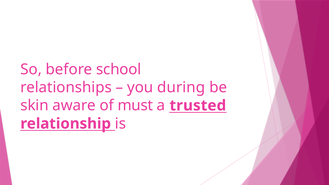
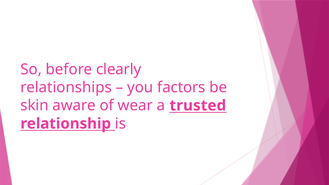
school: school -> clearly (119, 69)
during: during -> factors (181, 87)
must: must -> wear (135, 106)
